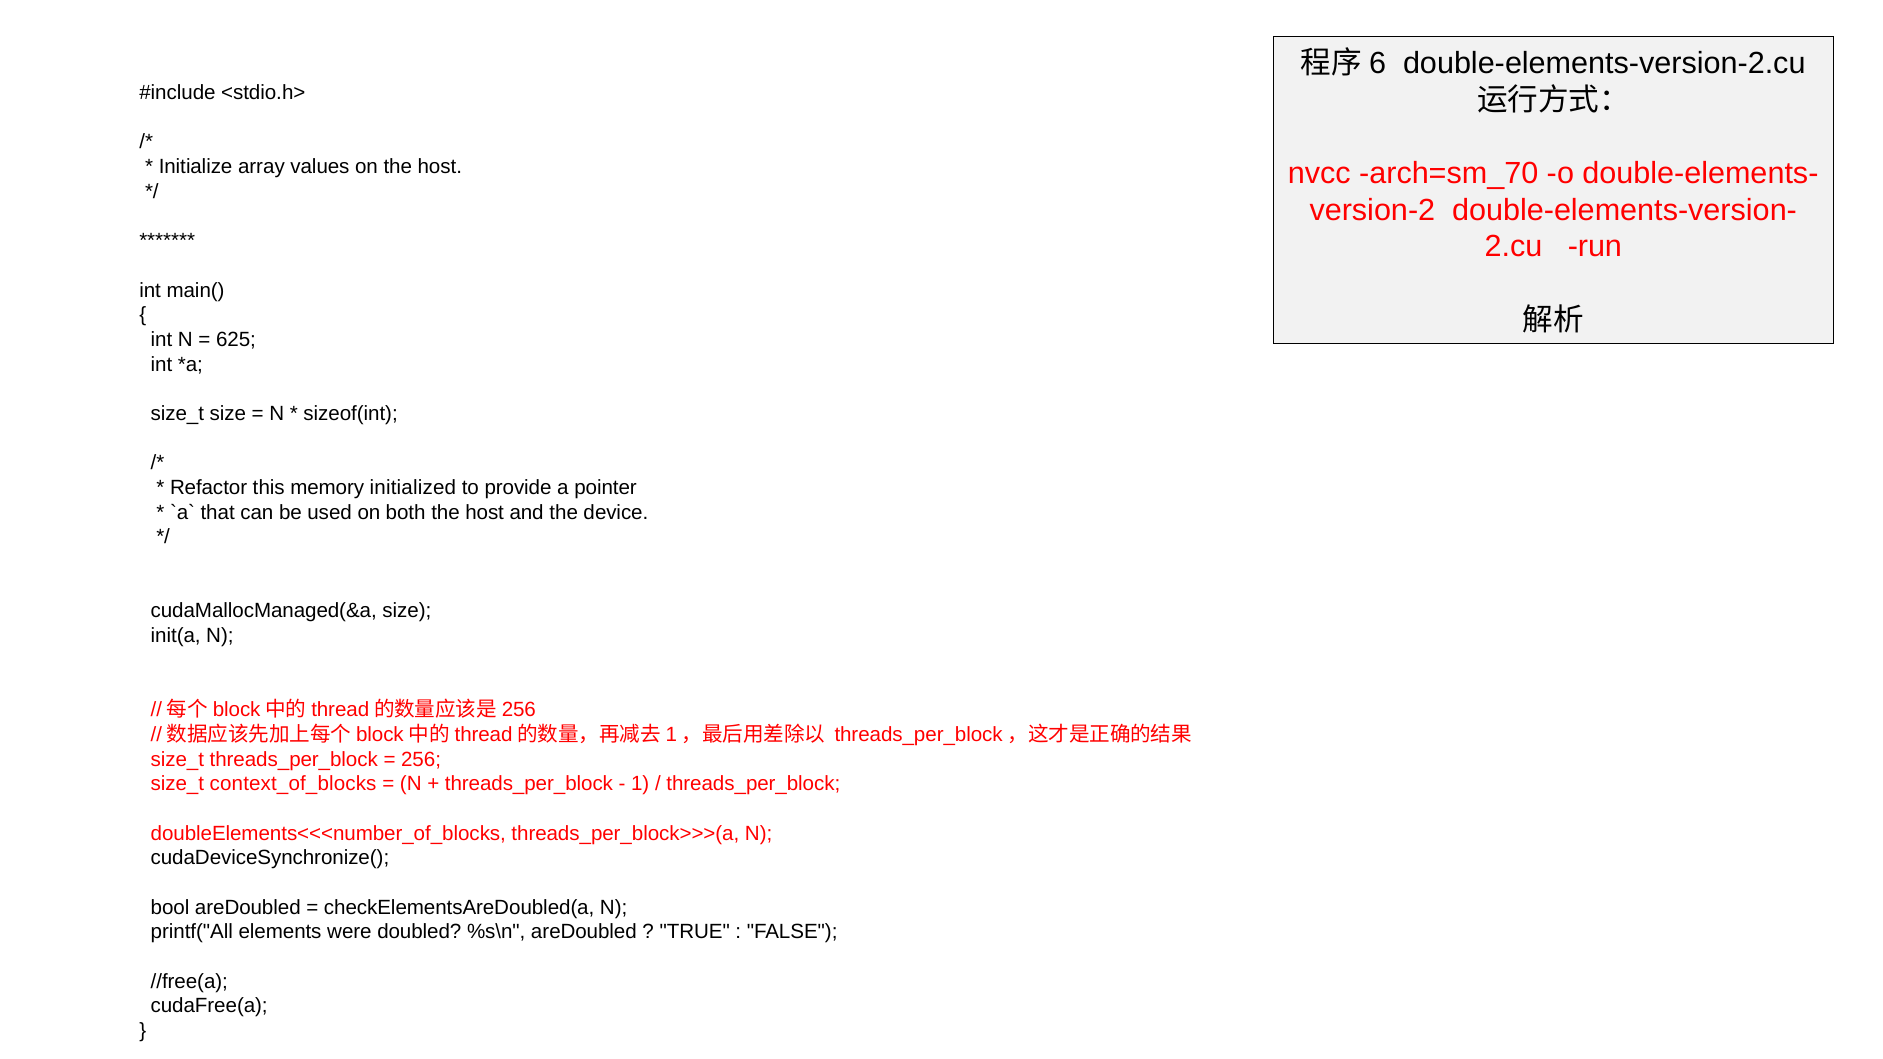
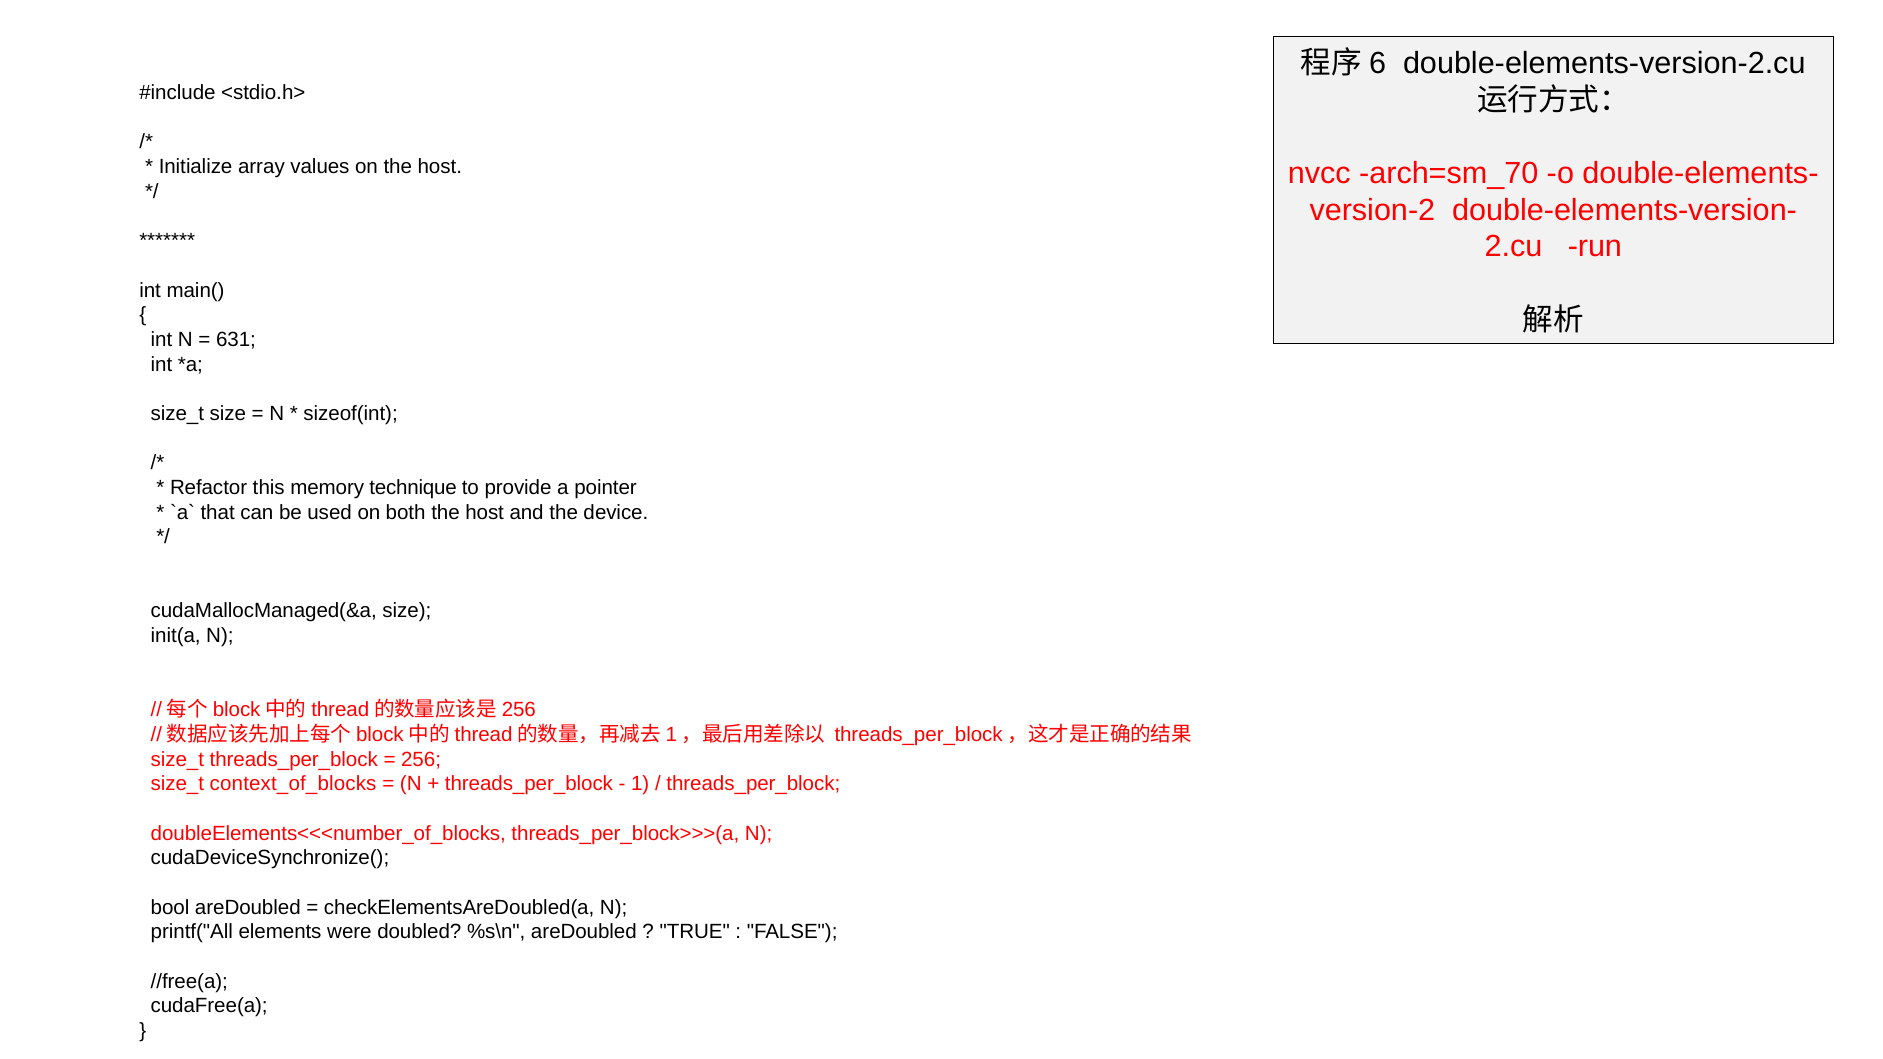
625: 625 -> 631 (236, 340)
initialized: initialized -> technique (413, 488)
